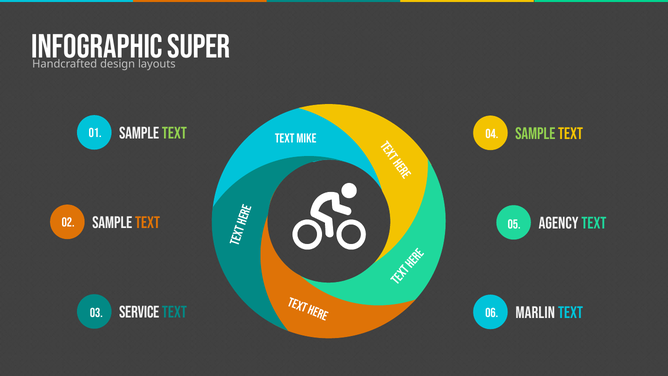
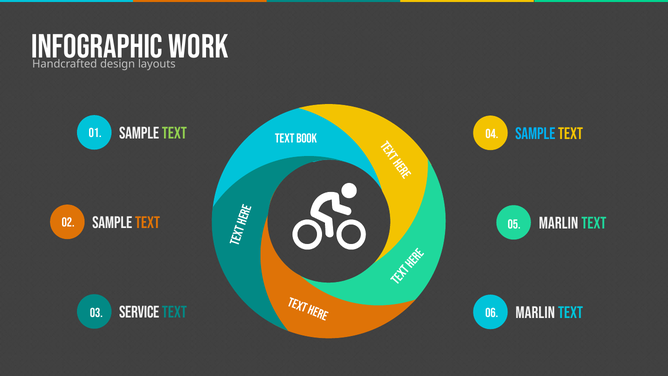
SUPER: SUPER -> WORK (199, 47)
SAMPLE colour: light green -> light blue (535, 134)
MIKE: MIKE -> BOOK (307, 138)
AGENCY: AGENCY -> MARLIN (559, 223)
